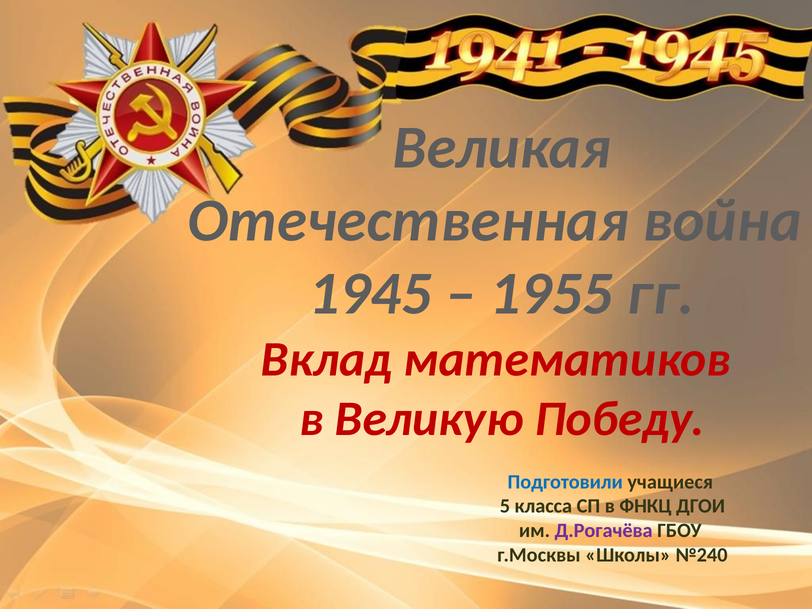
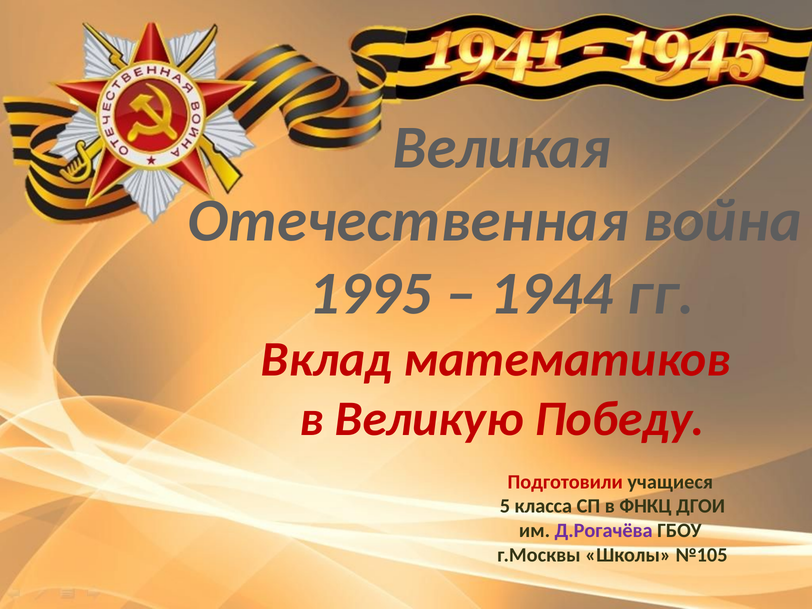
1945: 1945 -> 1995 (370, 294)
1955: 1955 -> 1944 (551, 294)
Подготовили colour: blue -> red (565, 482)
№240: №240 -> №105 (702, 555)
